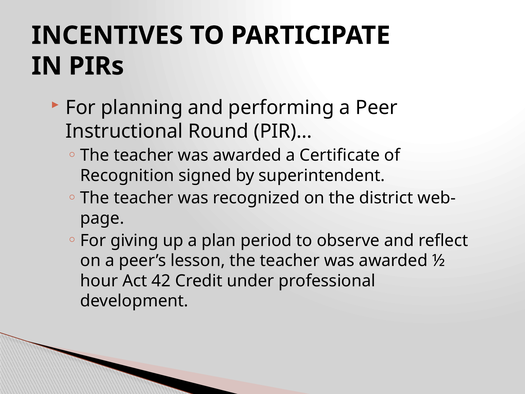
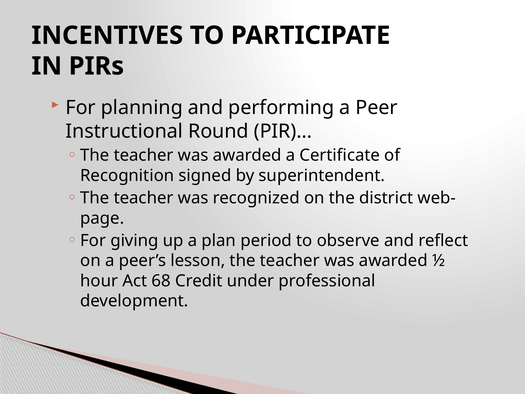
42: 42 -> 68 (161, 281)
